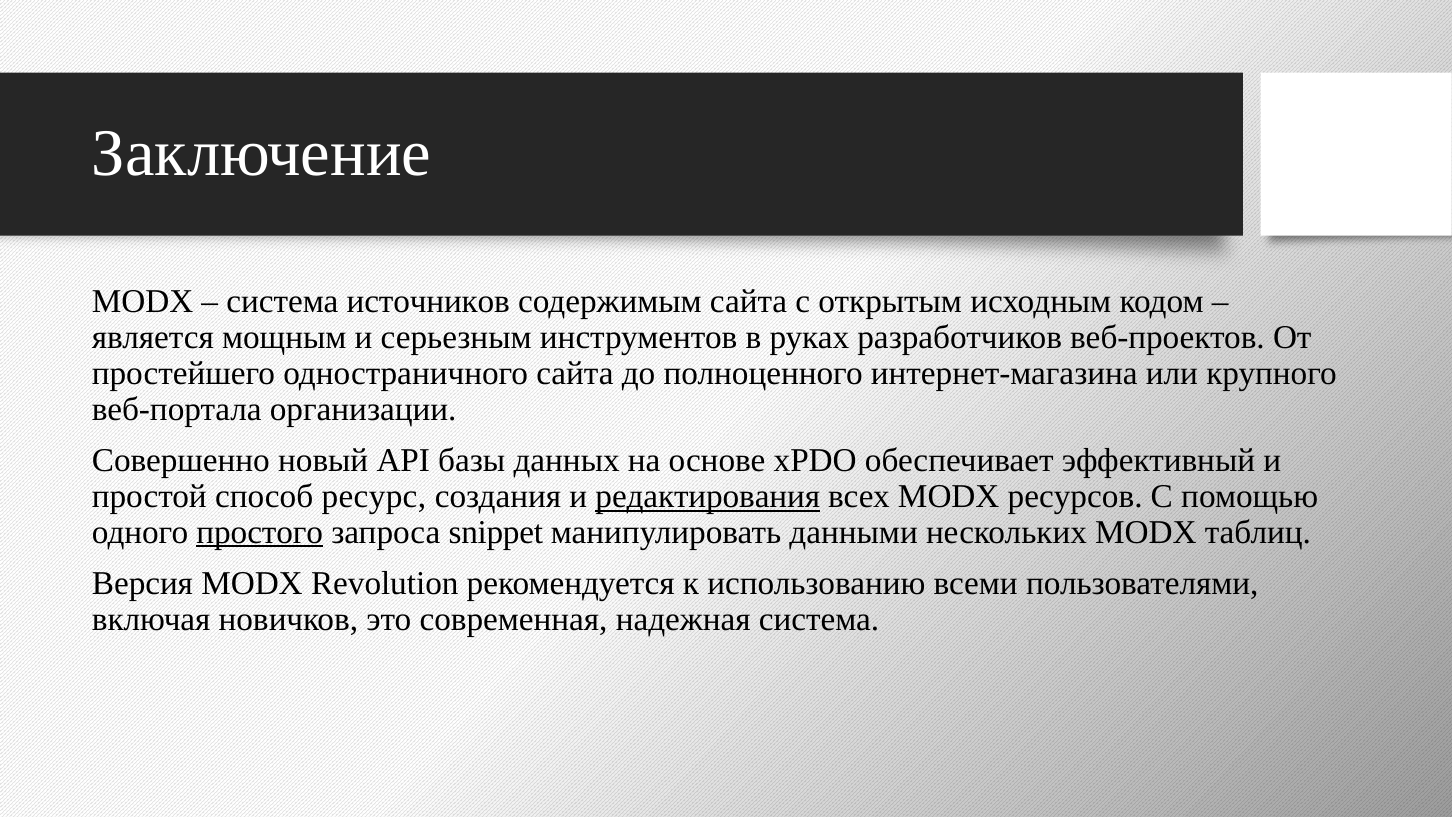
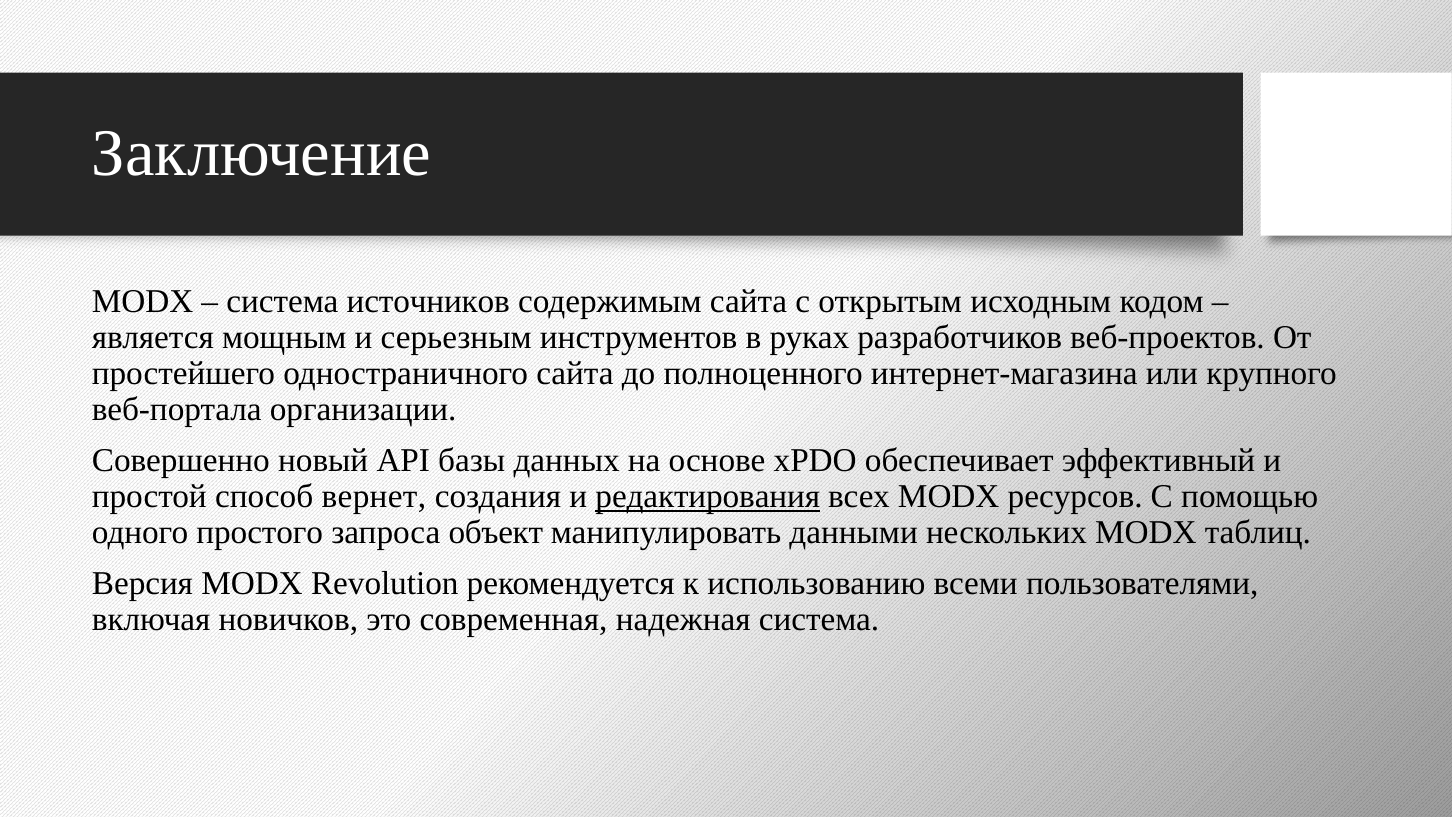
ресурс: ресурс -> вернет (374, 496)
простого underline: present -> none (260, 532)
snippet: snippet -> объект (496, 532)
